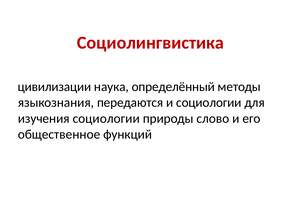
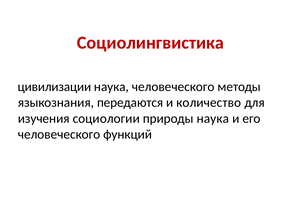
наука определённый: определённый -> человеческого (173, 87)
и социологии: социологии -> количество (209, 102)
природы слово: слово -> наука (213, 118)
общественное: общественное -> человеческого (59, 134)
